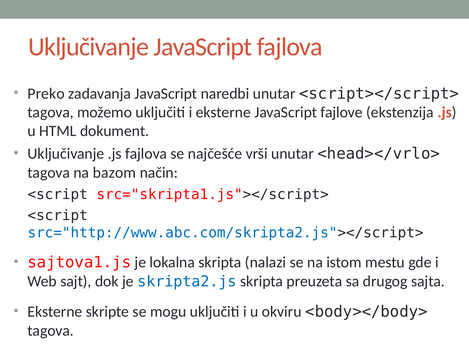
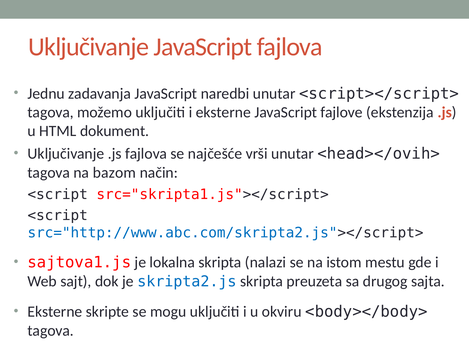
Preko: Preko -> Jednu (46, 93)
<head></vrlo>: <head></vrlo> -> <head></ovih> (379, 154)
